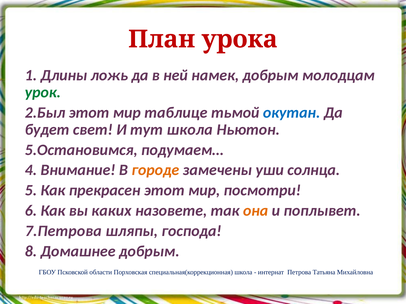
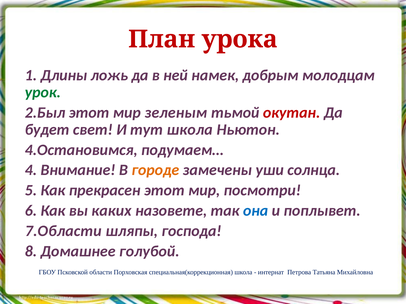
таблице: таблице -> зеленым (176, 113)
окутан colour: blue -> red (292, 113)
5.Остановимся: 5.Остановимся -> 4.Остановимся (81, 150)
она colour: orange -> blue (256, 211)
7.Петрова: 7.Петрова -> 7.Области (63, 231)
Домашнее добрым: добрым -> голубой (149, 252)
